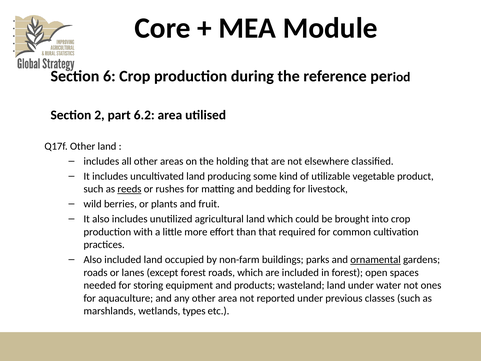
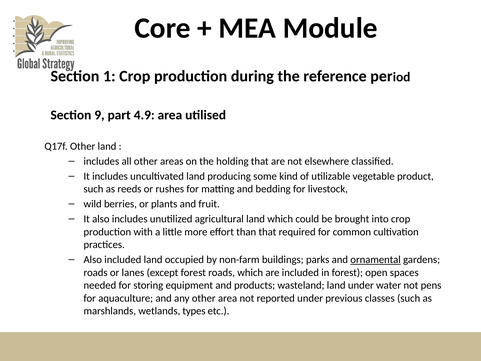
6: 6 -> 1 (109, 76)
2: 2 -> 9 (99, 115)
6.2: 6.2 -> 4.9 (144, 115)
reeds underline: present -> none (129, 189)
ones: ones -> pens (431, 285)
